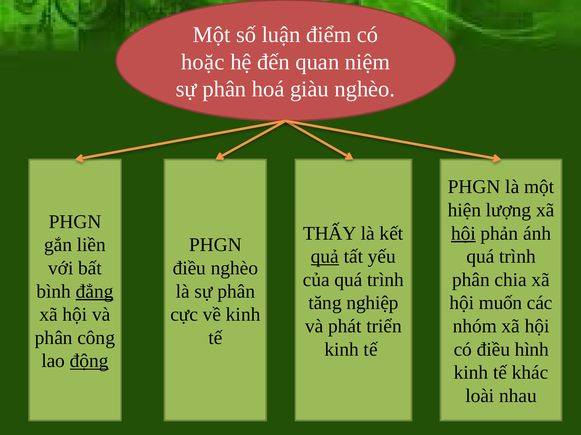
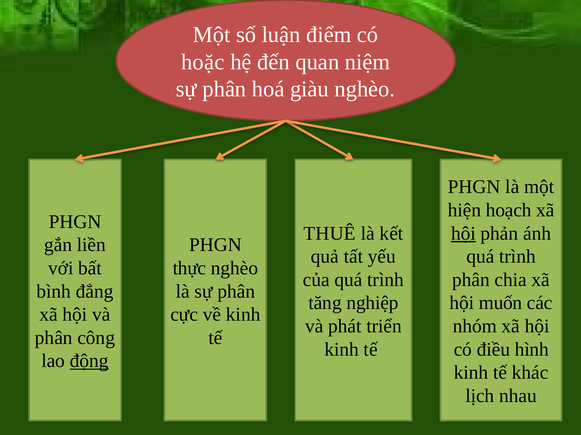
lượng: lượng -> hoạch (509, 210)
THẤY: THẤY -> THUÊ (330, 234)
quả underline: present -> none (325, 257)
điều: điều -> thực (189, 269)
đẳng underline: present -> none (95, 292)
loài: loài -> lịch (480, 396)
